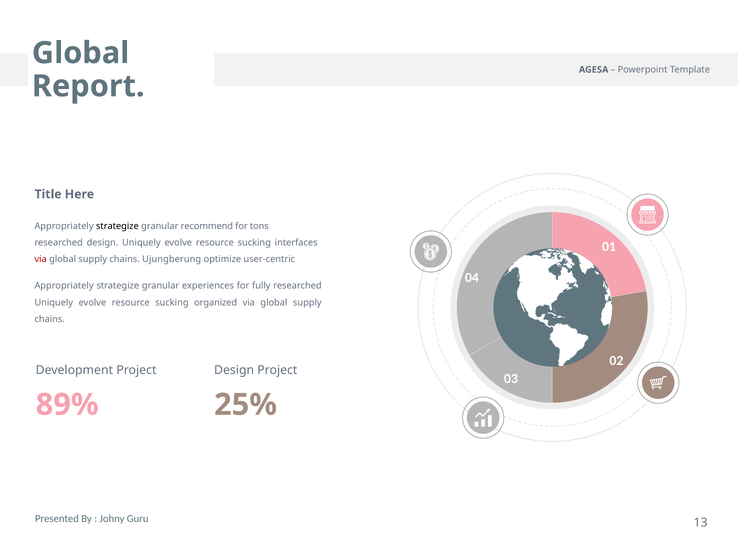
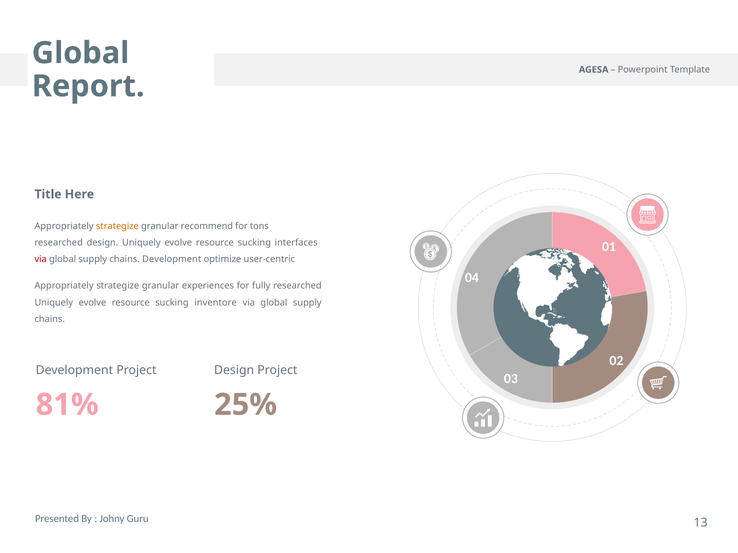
strategize colour: black -> orange (117, 226)
chains Ujungberung: Ujungberung -> Development (172, 260)
organized: organized -> inventore (216, 303)
89%: 89% -> 81% (67, 405)
